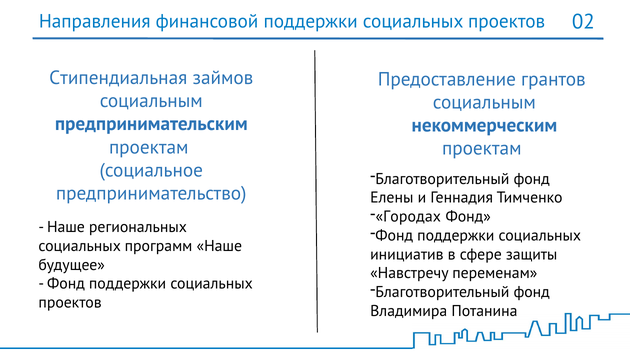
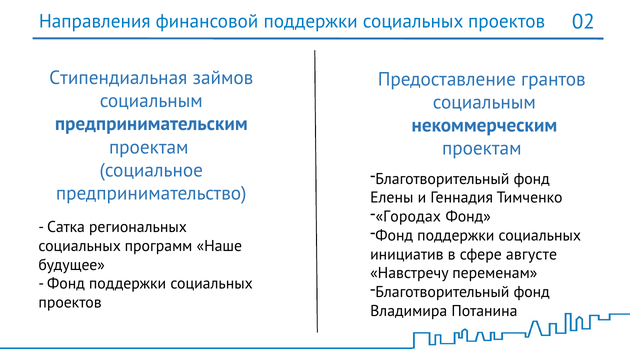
Наше: Наше -> Сатка (66, 227)
защиты: защиты -> августе (532, 255)
